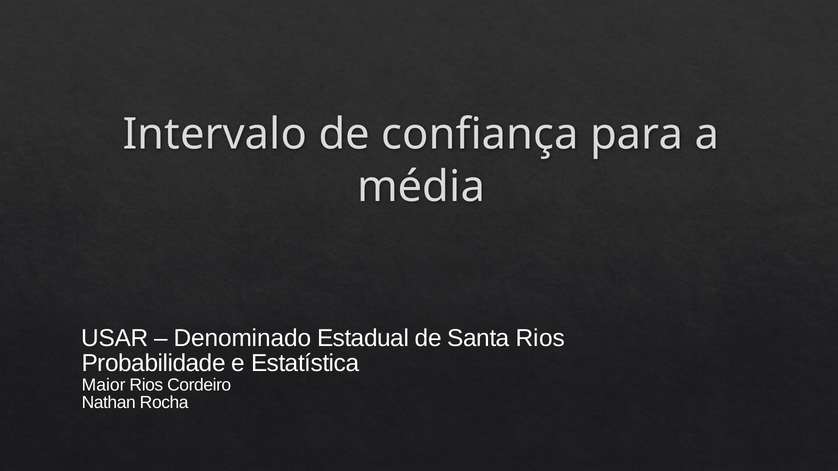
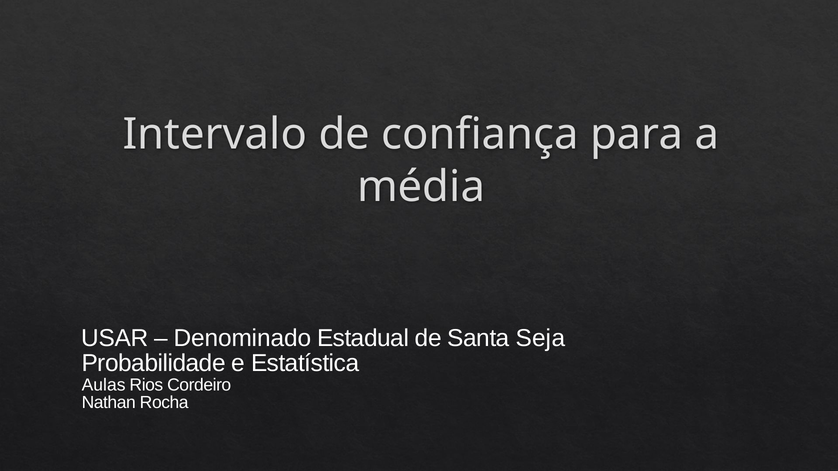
Santa Rios: Rios -> Seja (540, 339)
Maior: Maior -> Aulas (104, 385)
